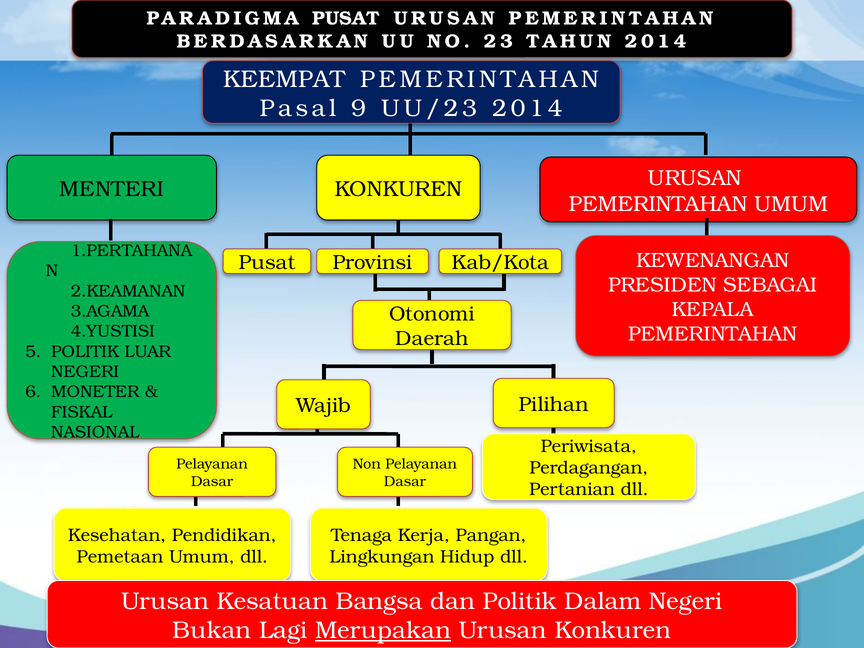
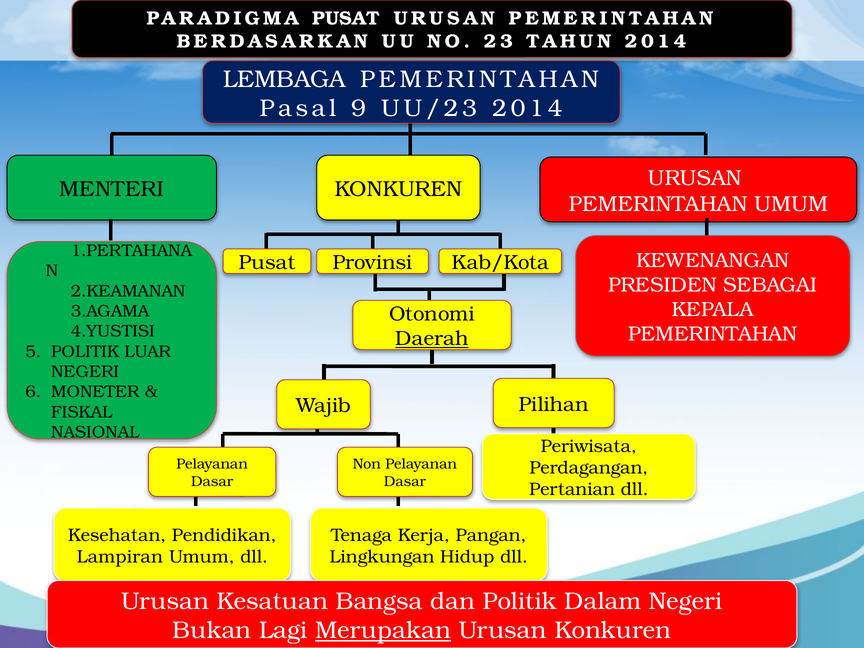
KEEMPAT: KEEMPAT -> LEMBAGA (284, 79)
Daerah underline: none -> present (432, 339)
Pemetaan: Pemetaan -> Lampiran (120, 557)
